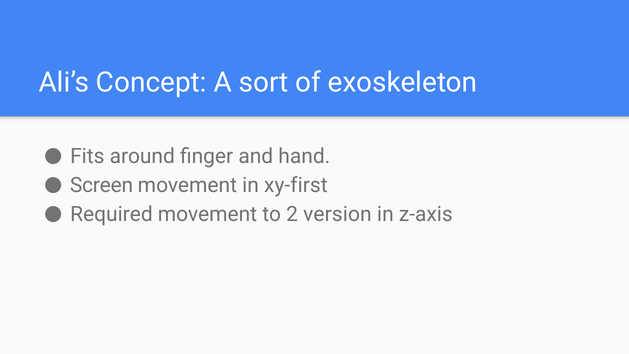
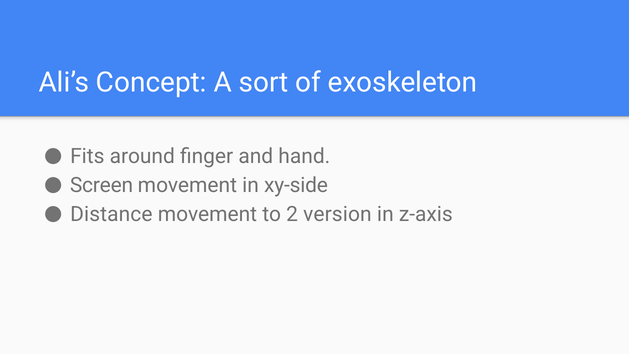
xy-first: xy-first -> xy-side (296, 185)
Required: Required -> Distance (111, 214)
